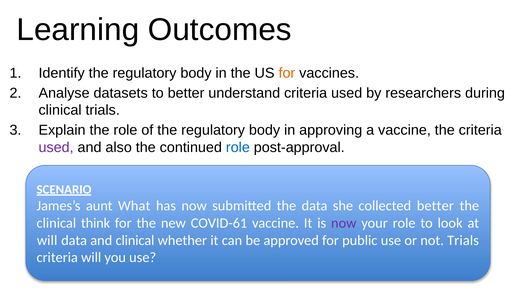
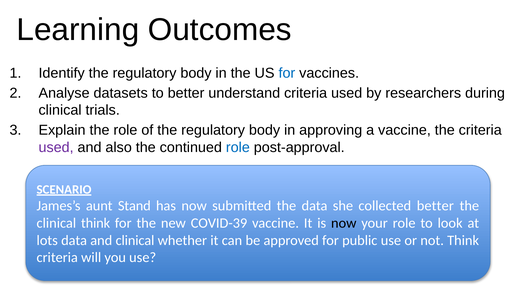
for colour: orange -> blue (287, 73)
What: What -> Stand (134, 206)
COVID-61: COVID-61 -> COVID-39 (219, 223)
now colour: purple -> black (344, 223)
will: will -> lots (47, 241)
not Trials: Trials -> Think (463, 241)
